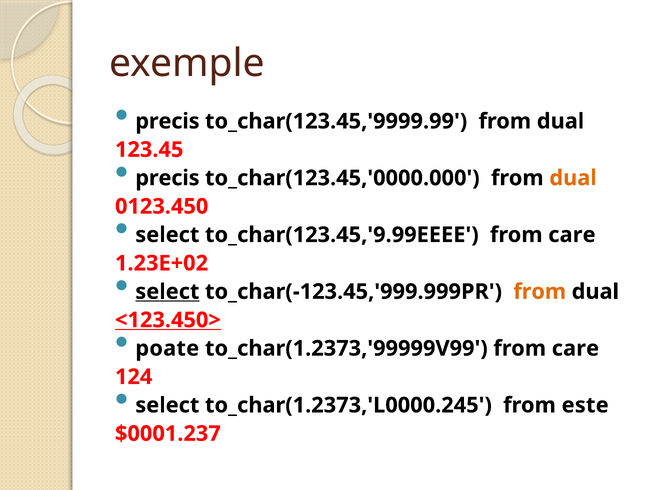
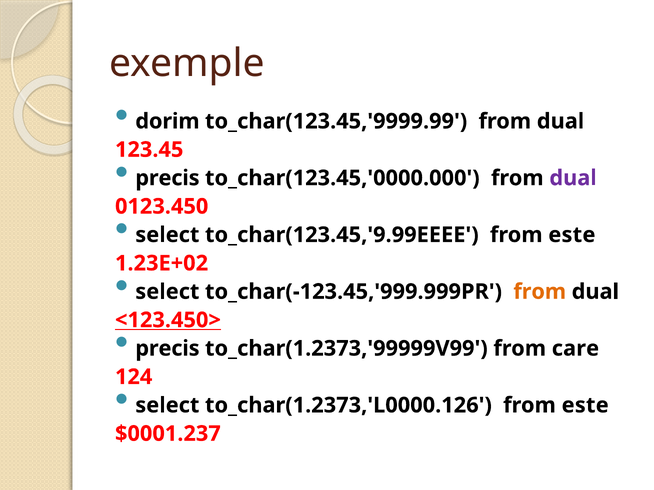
precis: precis -> dorim (167, 121)
dual colour: orange -> purple (573, 178)
to_char(123.45,'9.99EEEE from care: care -> este (572, 235)
select underline: present -> none (167, 292)
poate: poate -> precis (167, 349)
to_char(1.2373,'L0000.245: to_char(1.2373,'L0000.245 -> to_char(1.2373,'L0000.126 (348, 406)
